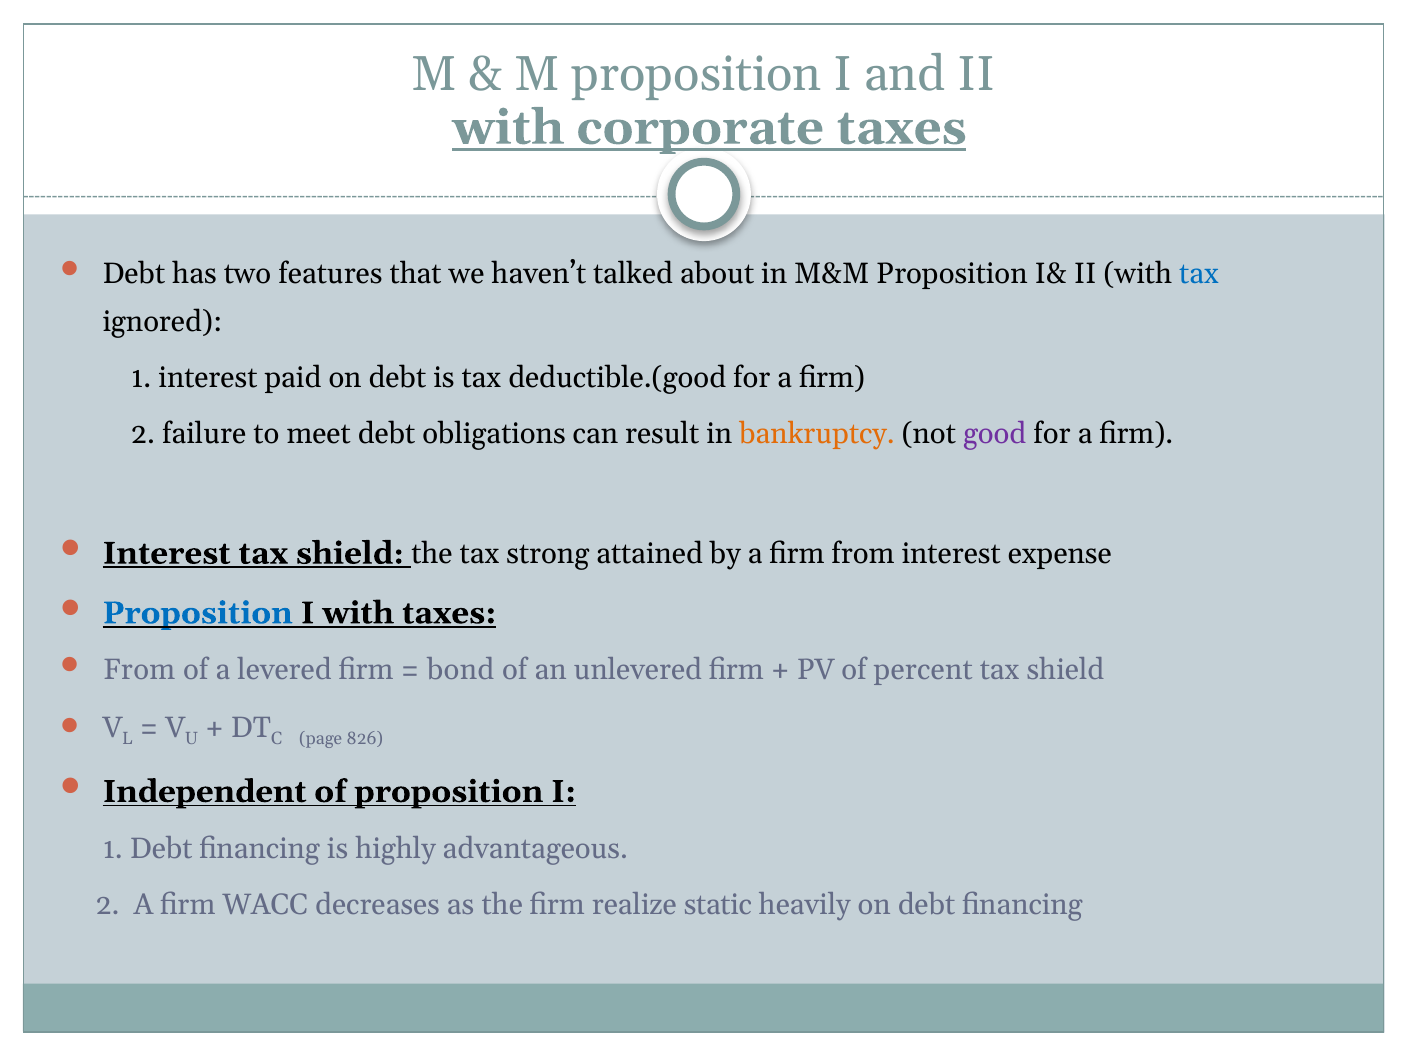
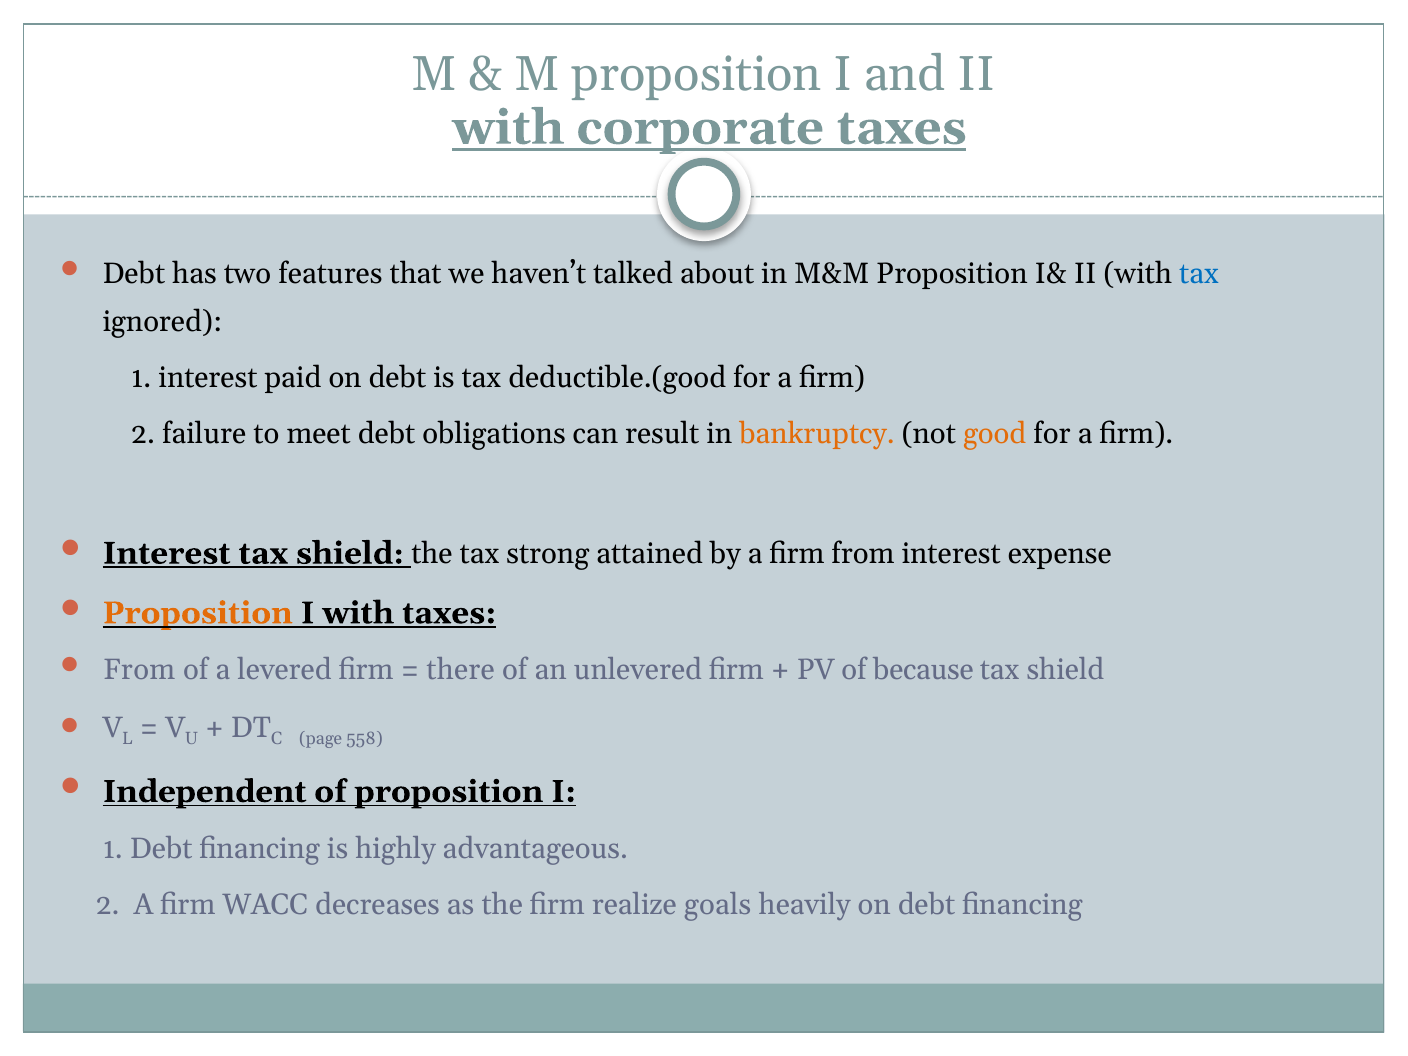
good colour: purple -> orange (995, 433)
Proposition colour: blue -> orange (198, 613)
bond: bond -> there (461, 670)
percent: percent -> because (923, 670)
826: 826 -> 558 (365, 739)
static: static -> goals (718, 904)
